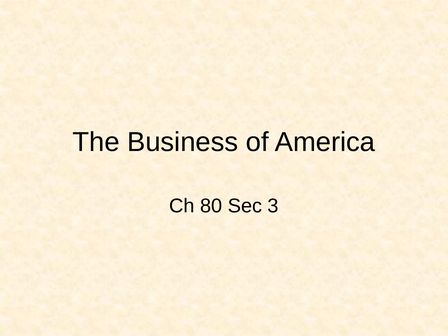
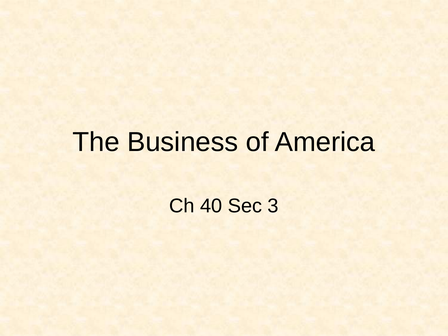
80: 80 -> 40 (211, 206)
